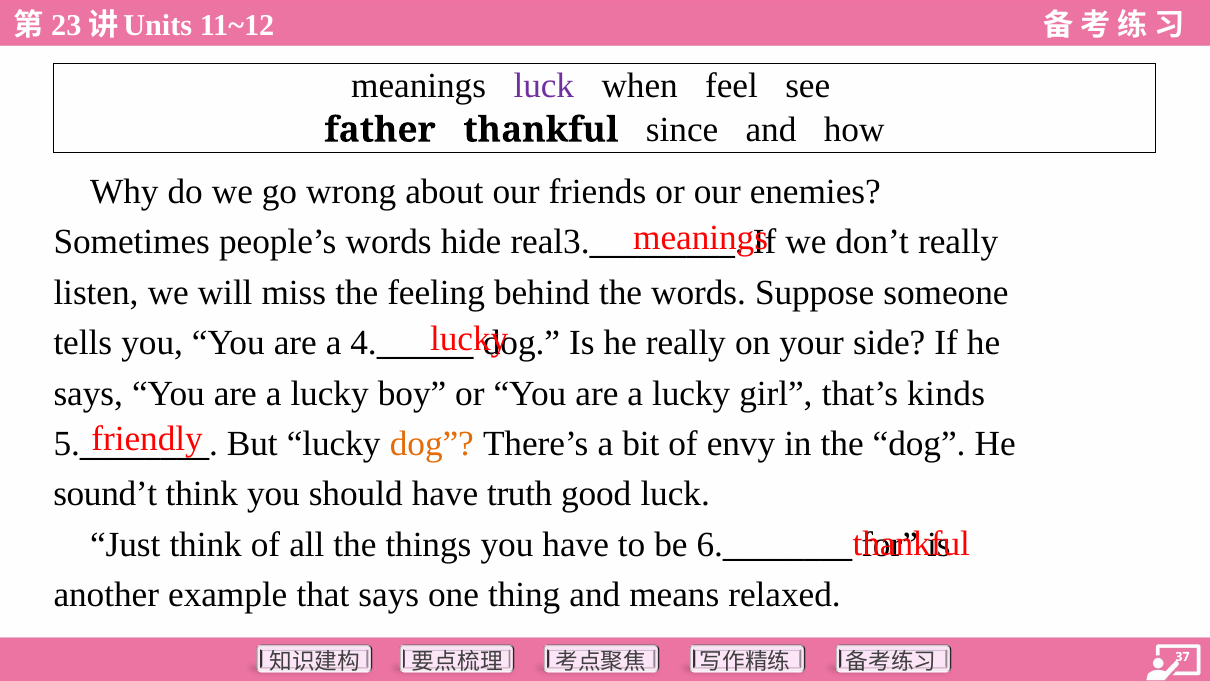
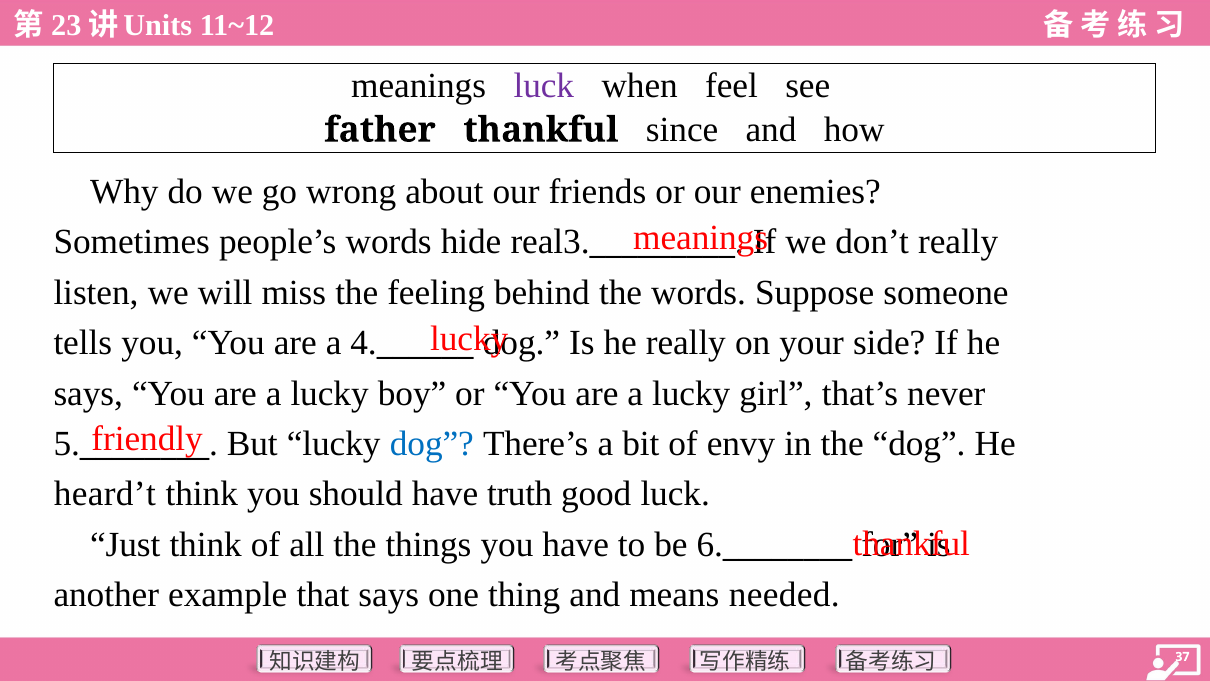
kinds: kinds -> never (946, 393)
dog colour: orange -> blue (432, 444)
sound’t: sound’t -> heard’t (105, 494)
relaxed: relaxed -> needed (784, 595)
